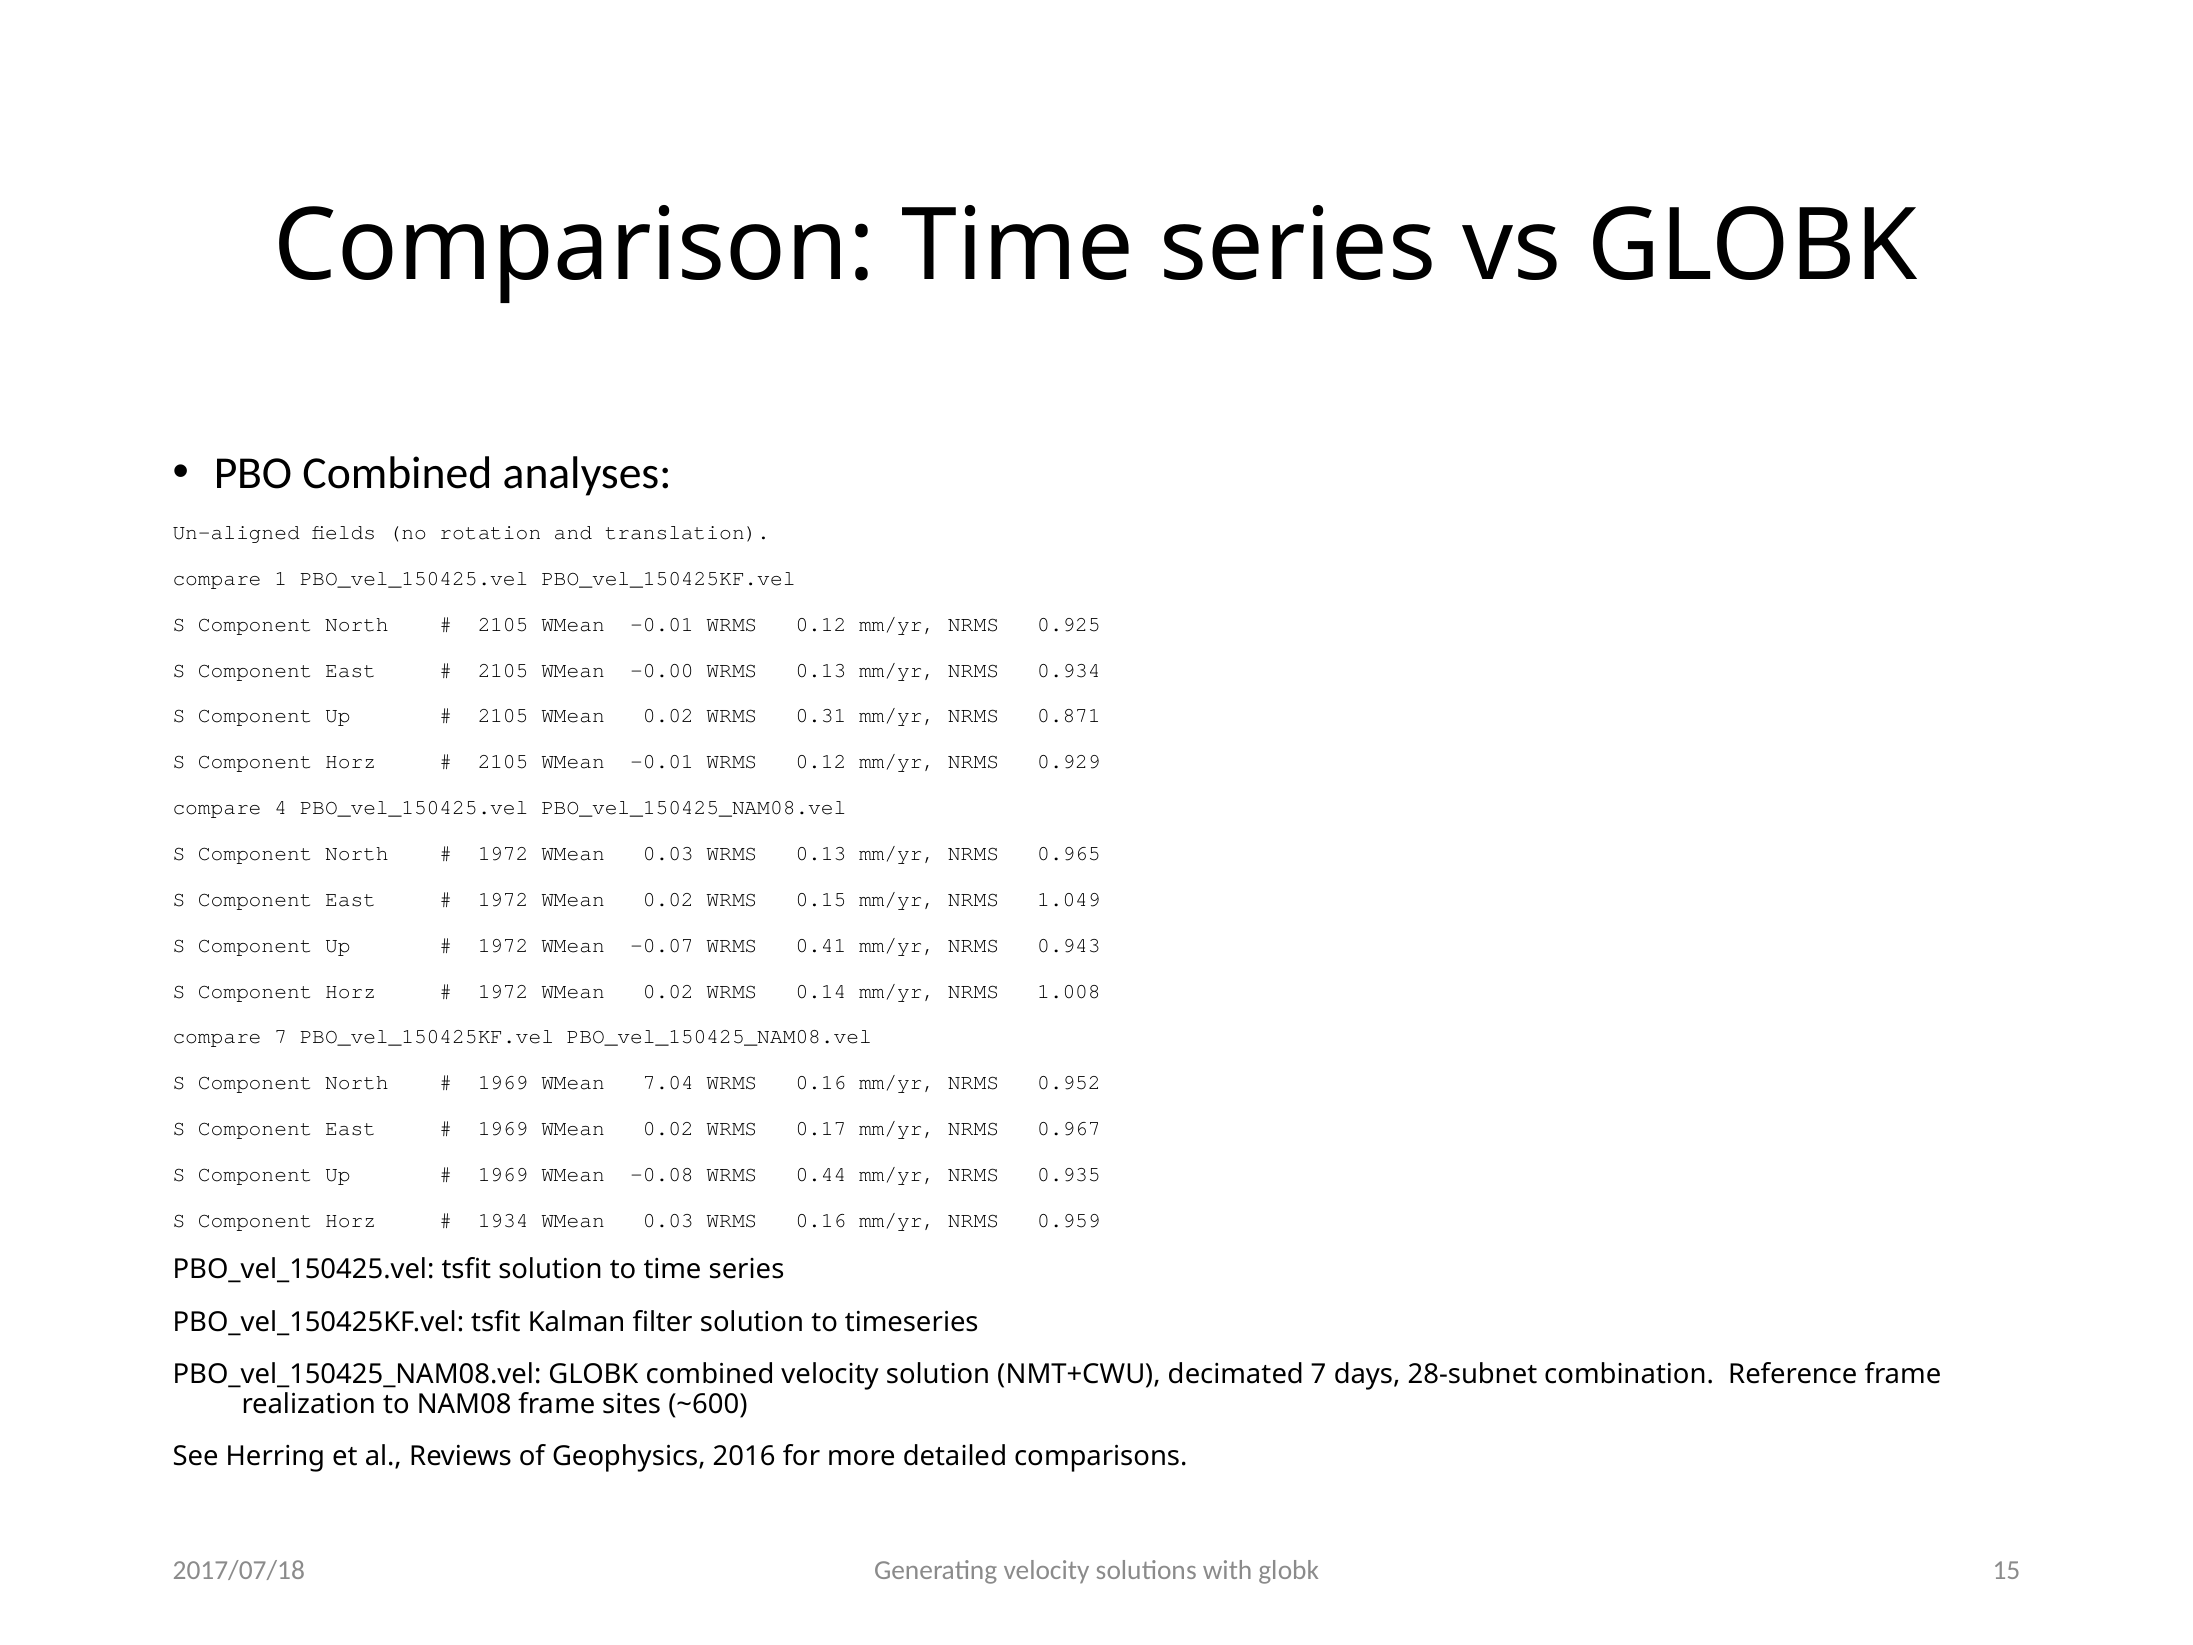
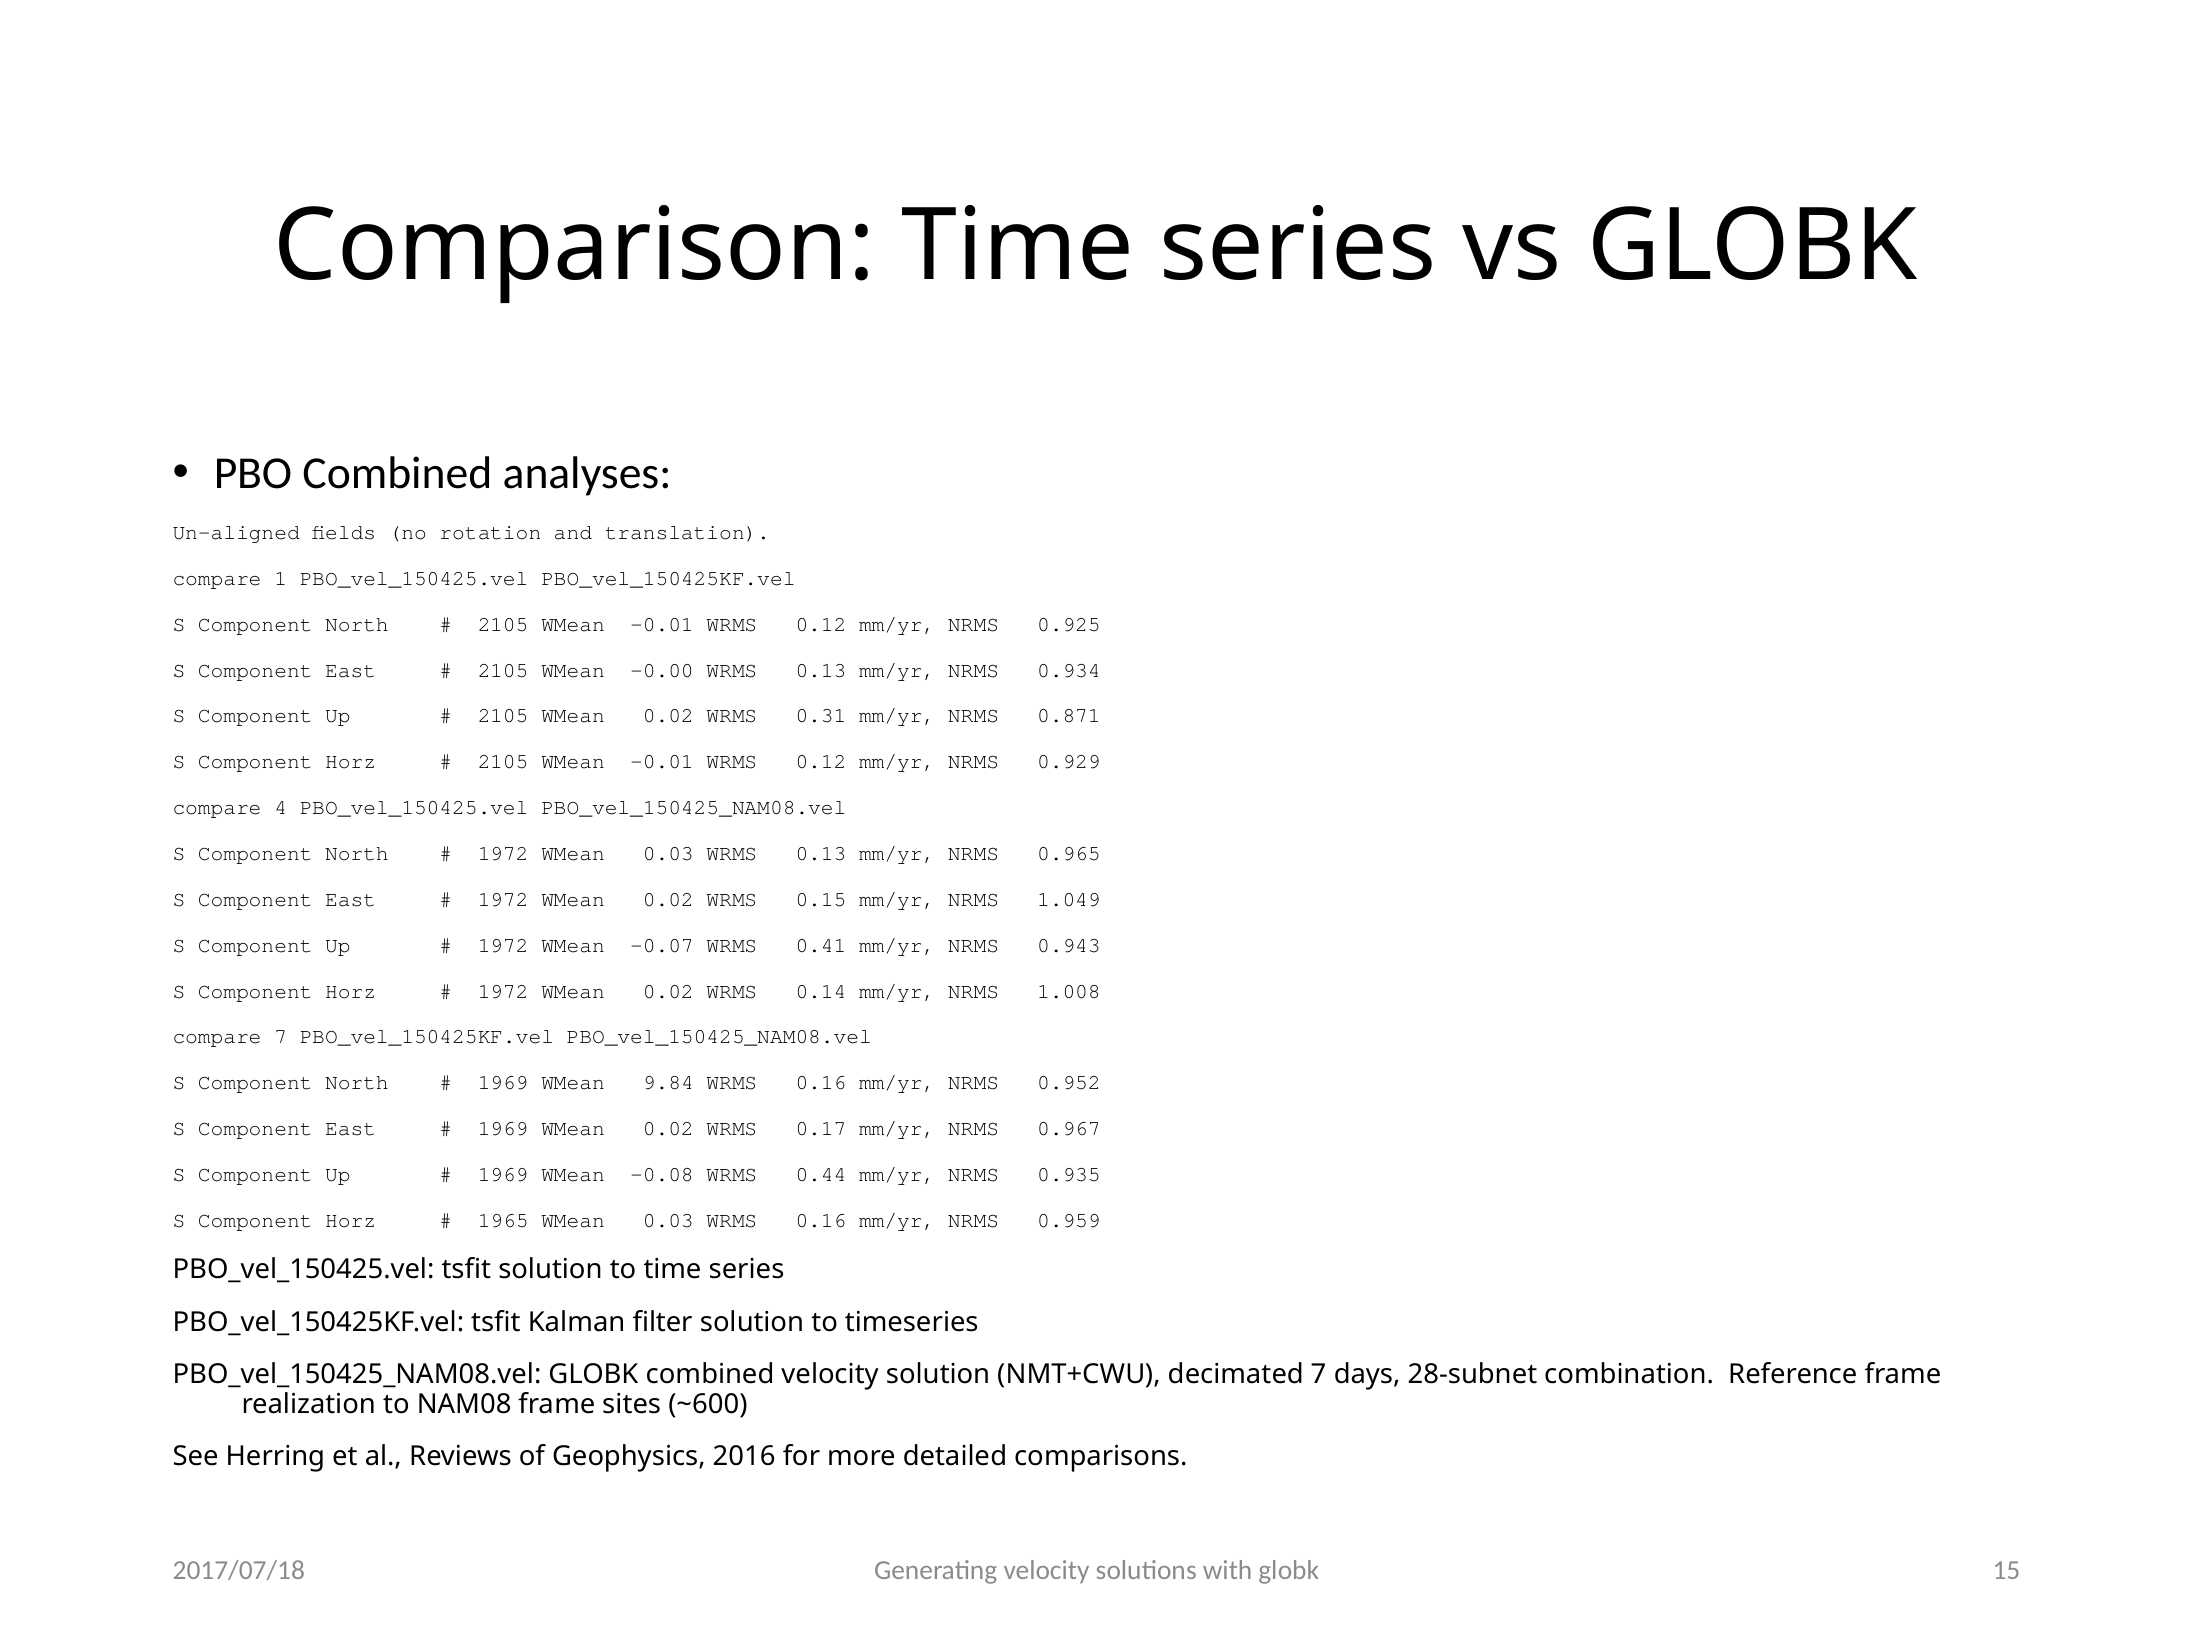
7.04: 7.04 -> 9.84 (668, 1083)
1934: 1934 -> 1965 (503, 1220)
